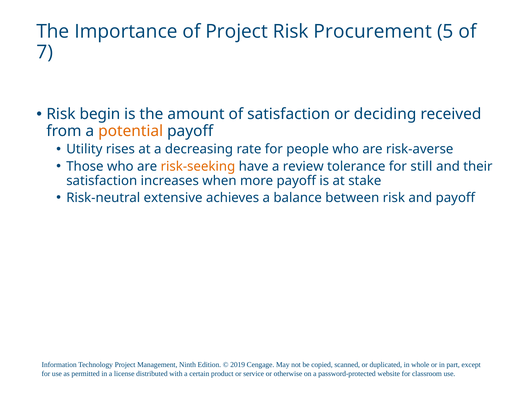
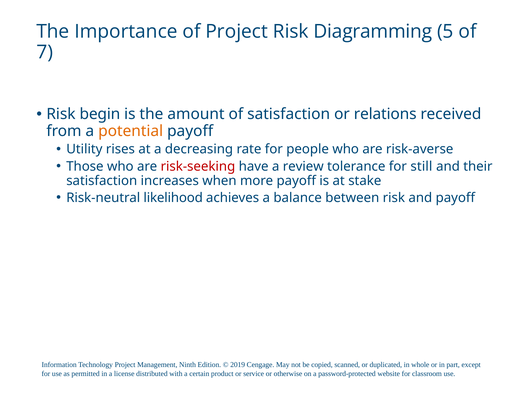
Procurement: Procurement -> Diagramming (373, 31)
deciding: deciding -> relations (385, 114)
risk-seeking colour: orange -> red (198, 166)
extensive: extensive -> likelihood (173, 197)
